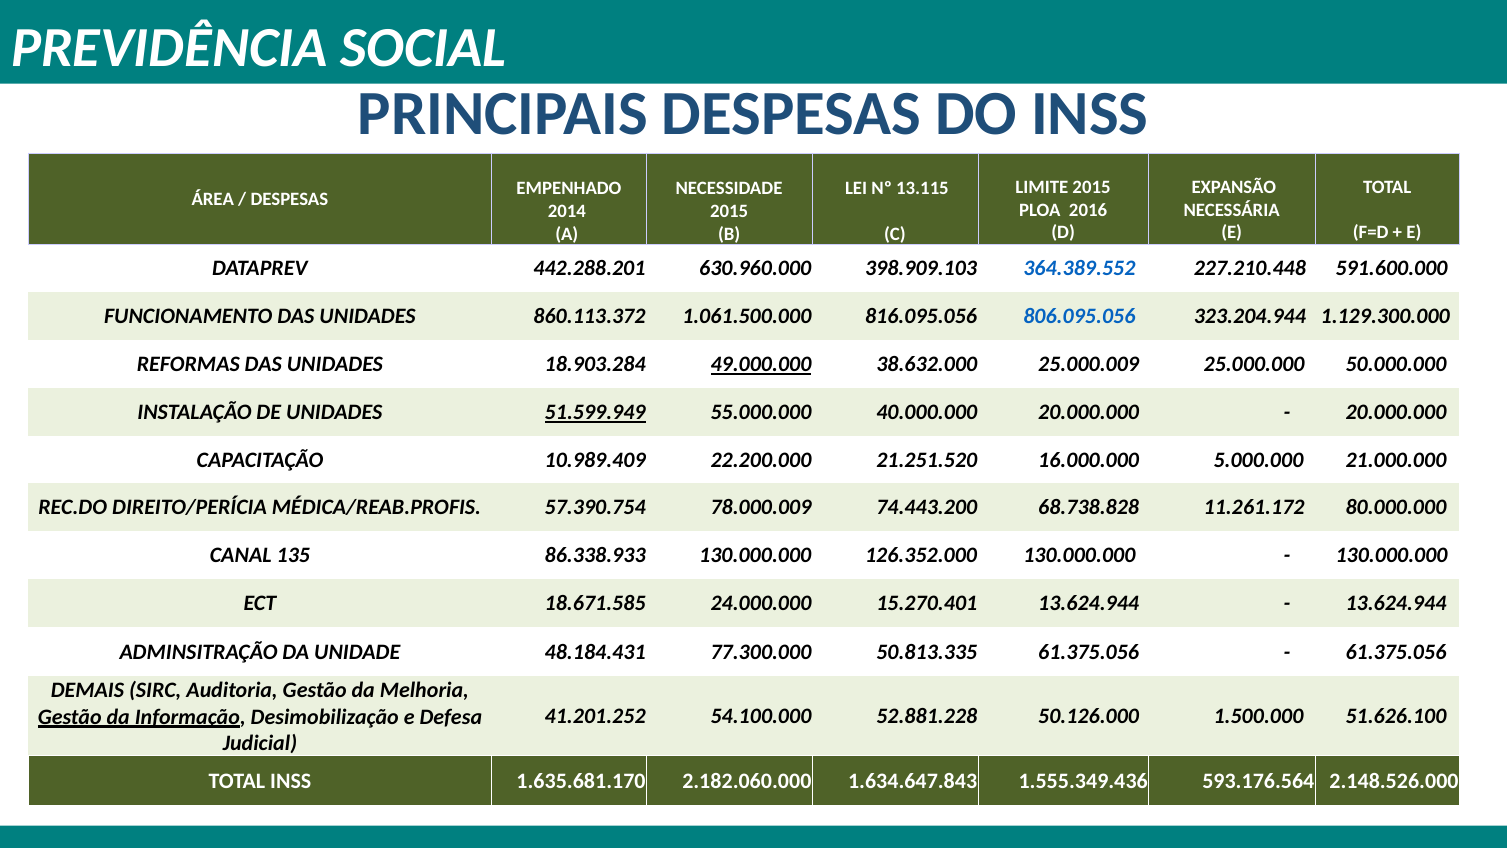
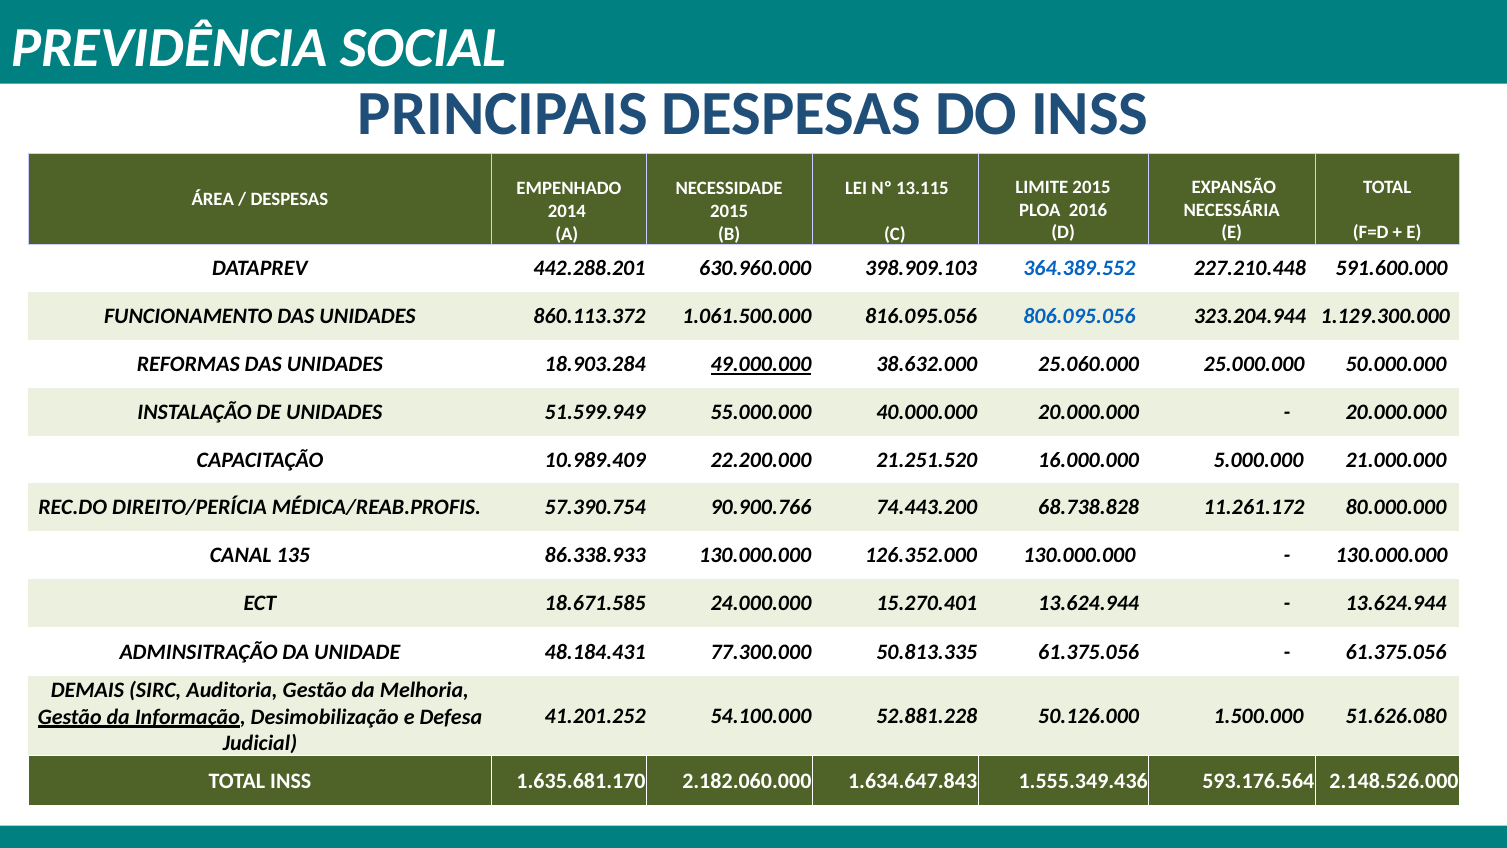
25.000.009: 25.000.009 -> 25.060.000 (1089, 364)
51.599.949 underline: present -> none (595, 412)
78.000.009: 78.000.009 -> 90.900.766 (761, 507)
51.626.100: 51.626.100 -> 51.626.080 (1396, 716)
